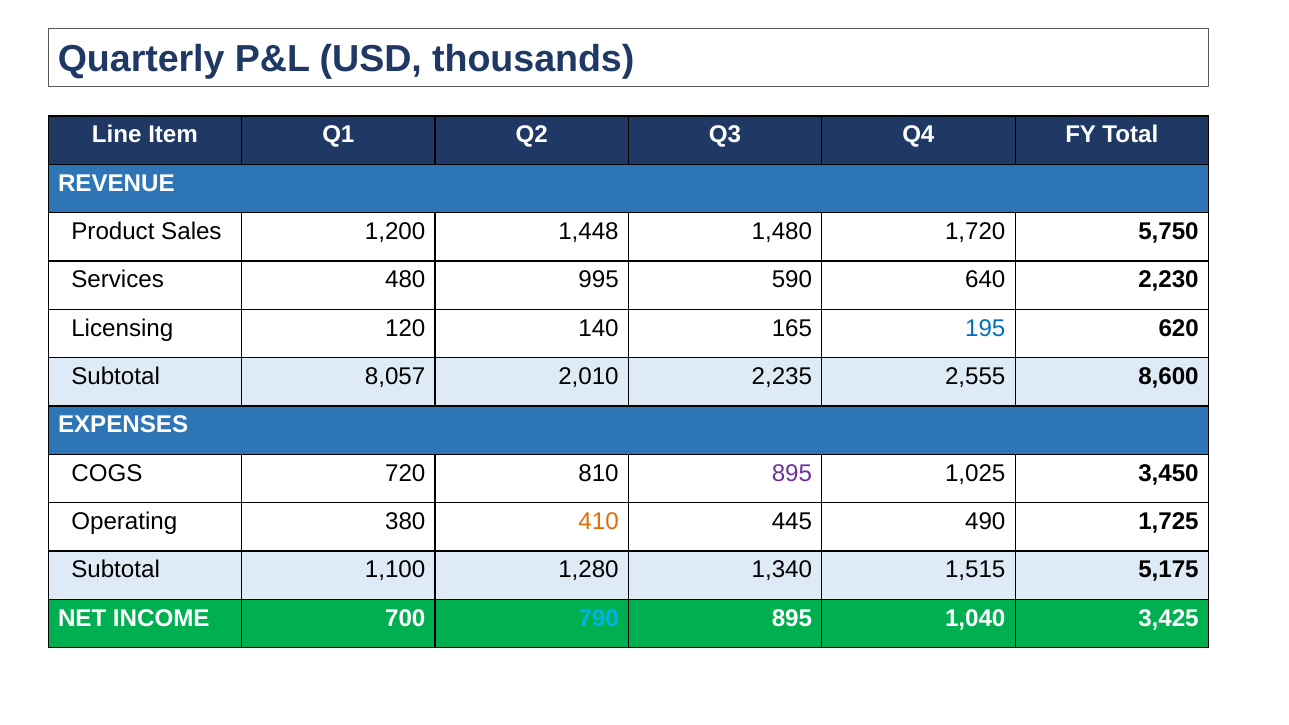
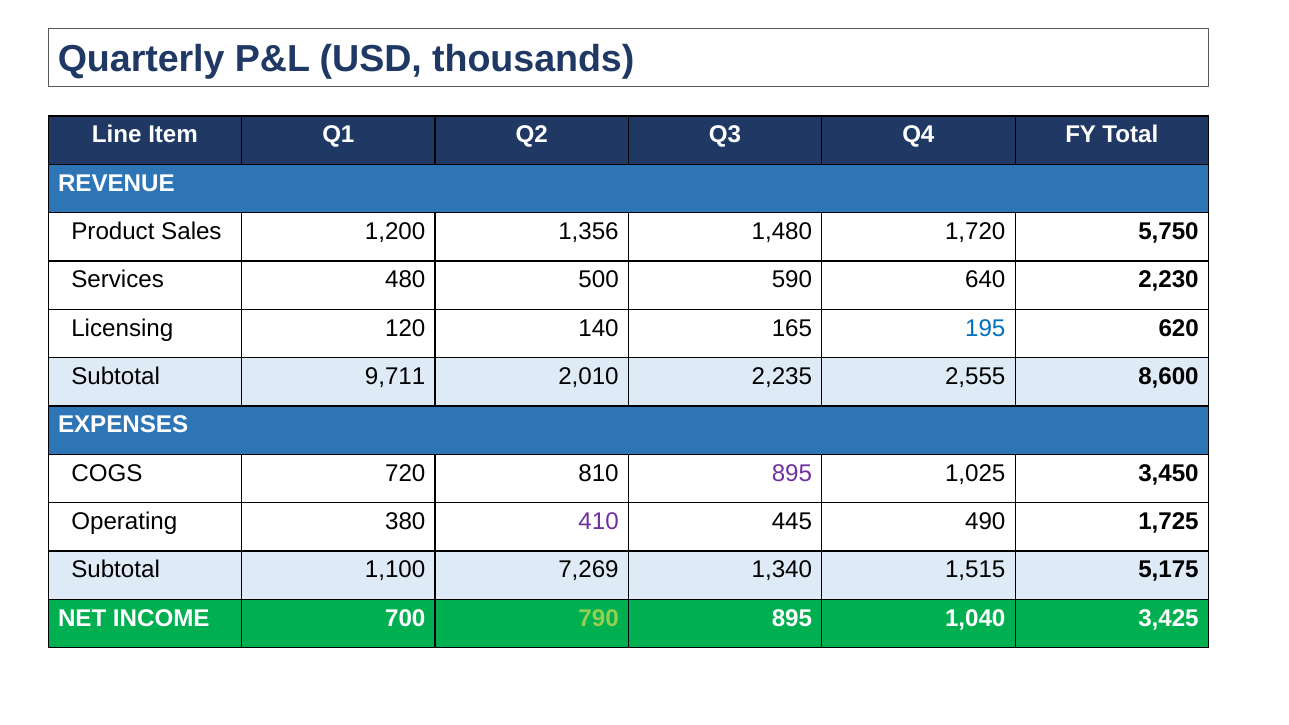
1,448: 1,448 -> 1,356 (588, 231)
995: 995 -> 500 (599, 280)
8,057: 8,057 -> 9,711 (395, 376)
410 colour: orange -> purple (599, 521)
1,280: 1,280 -> 7,269 (588, 570)
790 colour: light blue -> light green (599, 618)
